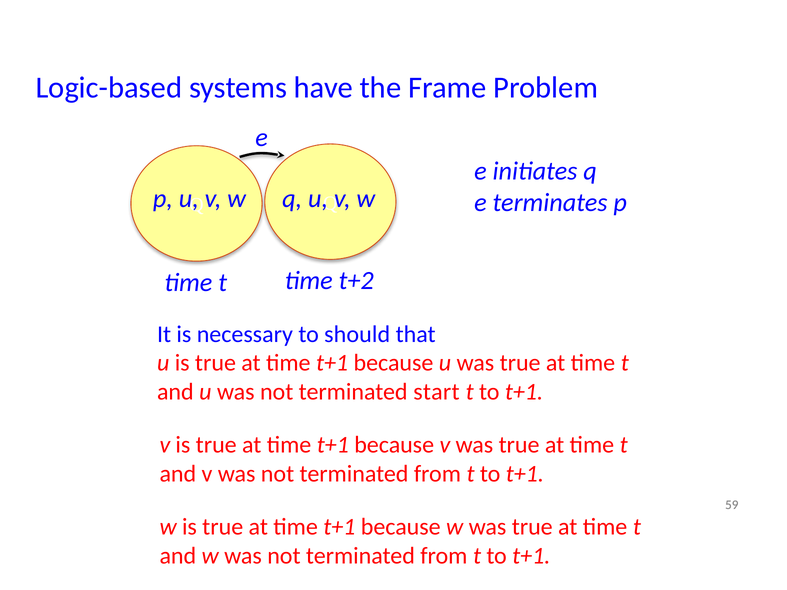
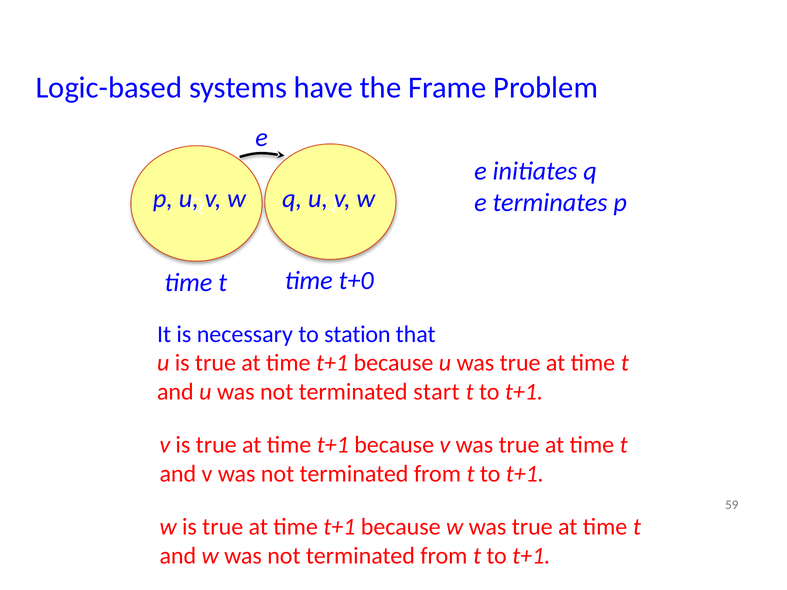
t+2: t+2 -> t+0 (356, 281)
should: should -> station (357, 334)
